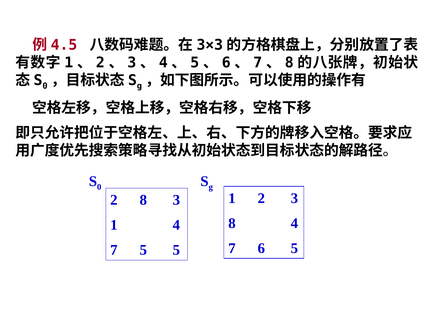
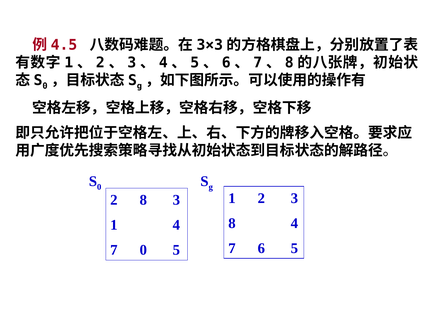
7 5: 5 -> 0 (143, 250)
